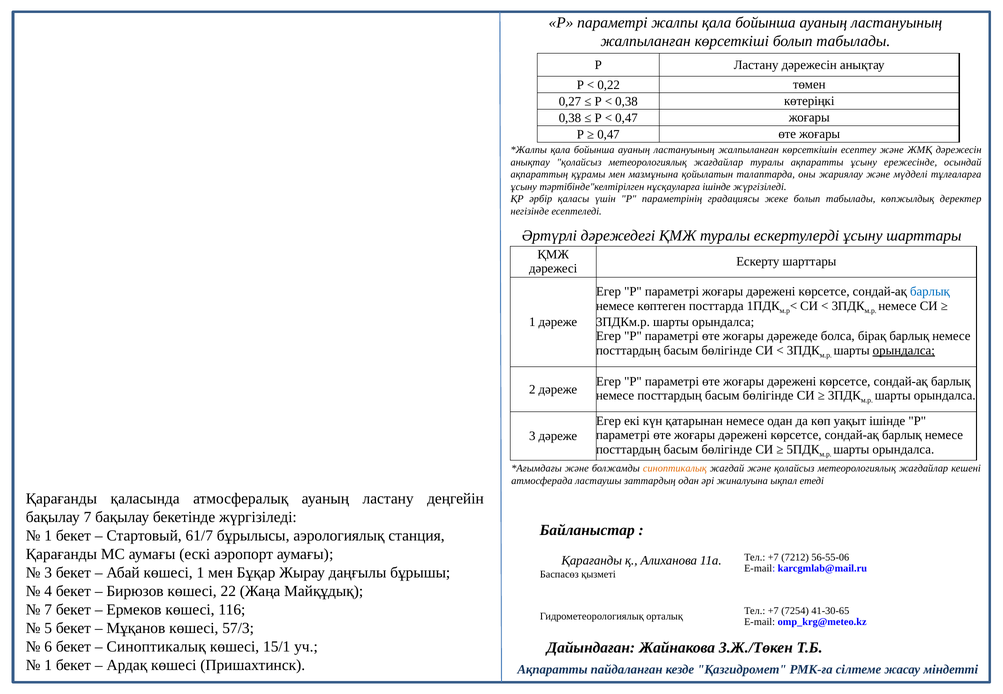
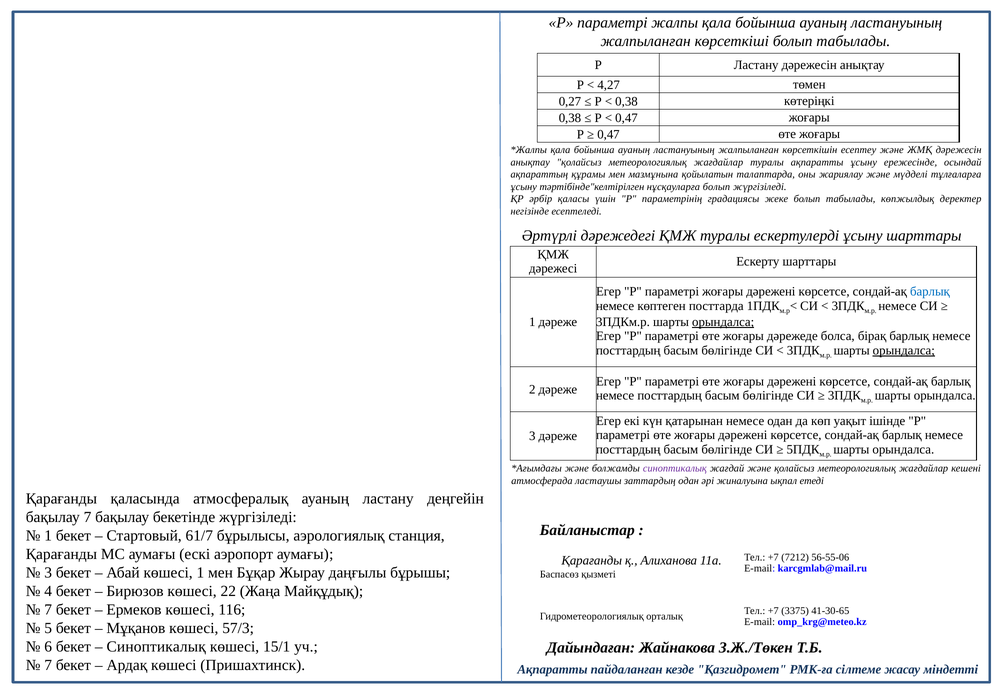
0,22: 0,22 -> 4,27 (609, 85)
нұсқауларға ішінде: ішінде -> болып (716, 187)
орындалса underline: none -> present (723, 322)
синоптикалық colour: orange -> purple (675, 469)
7254: 7254 -> 3375 (795, 611)
1: 1 -> 7 (48, 666)
